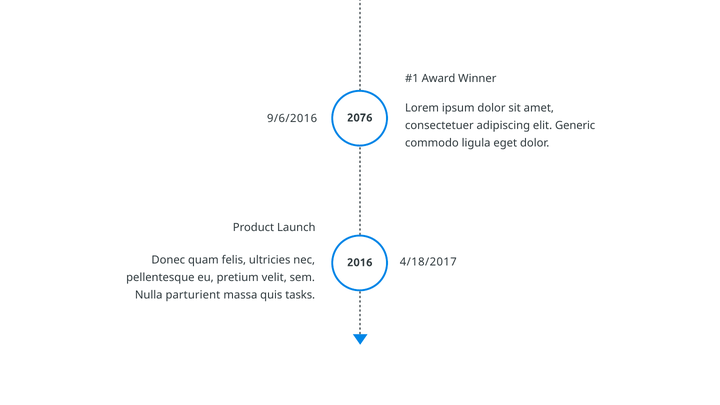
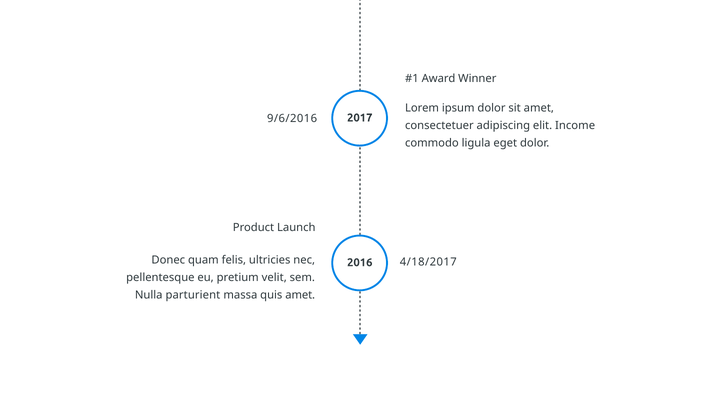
2076: 2076 -> 2017 (360, 118)
Generic: Generic -> Income (575, 126)
quis tasks: tasks -> amet (300, 295)
